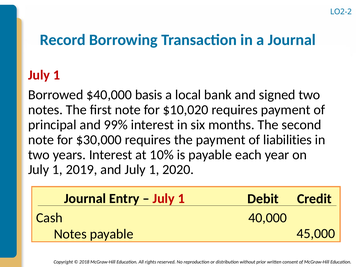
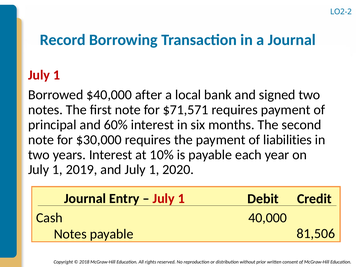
basis: basis -> after (149, 95)
$10,020: $10,020 -> $71,571 (186, 110)
99%: 99% -> 60% (116, 125)
45,000: 45,000 -> 81,506 (316, 234)
